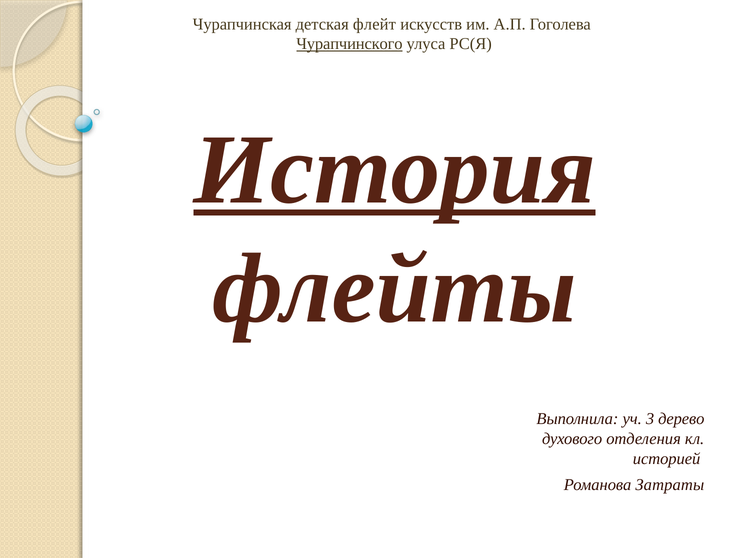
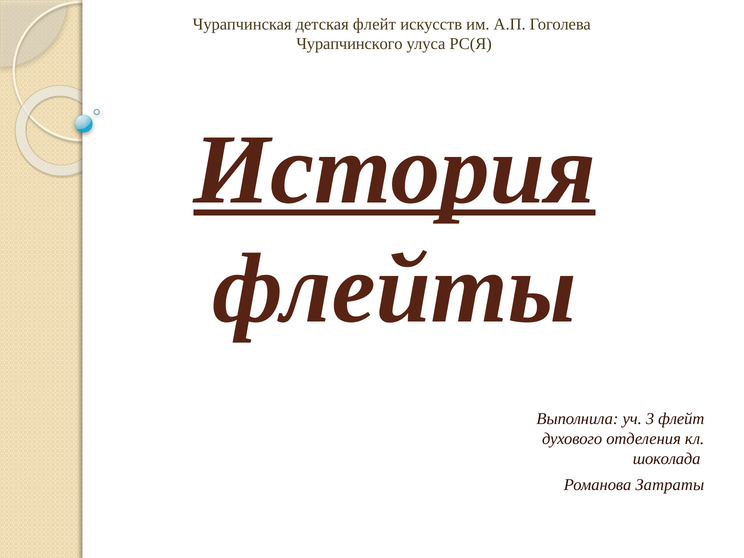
Чурапчинского underline: present -> none (349, 44)
3 дерево: дерево -> флейт (681, 419)
историей: историей -> шоколада (667, 459)
